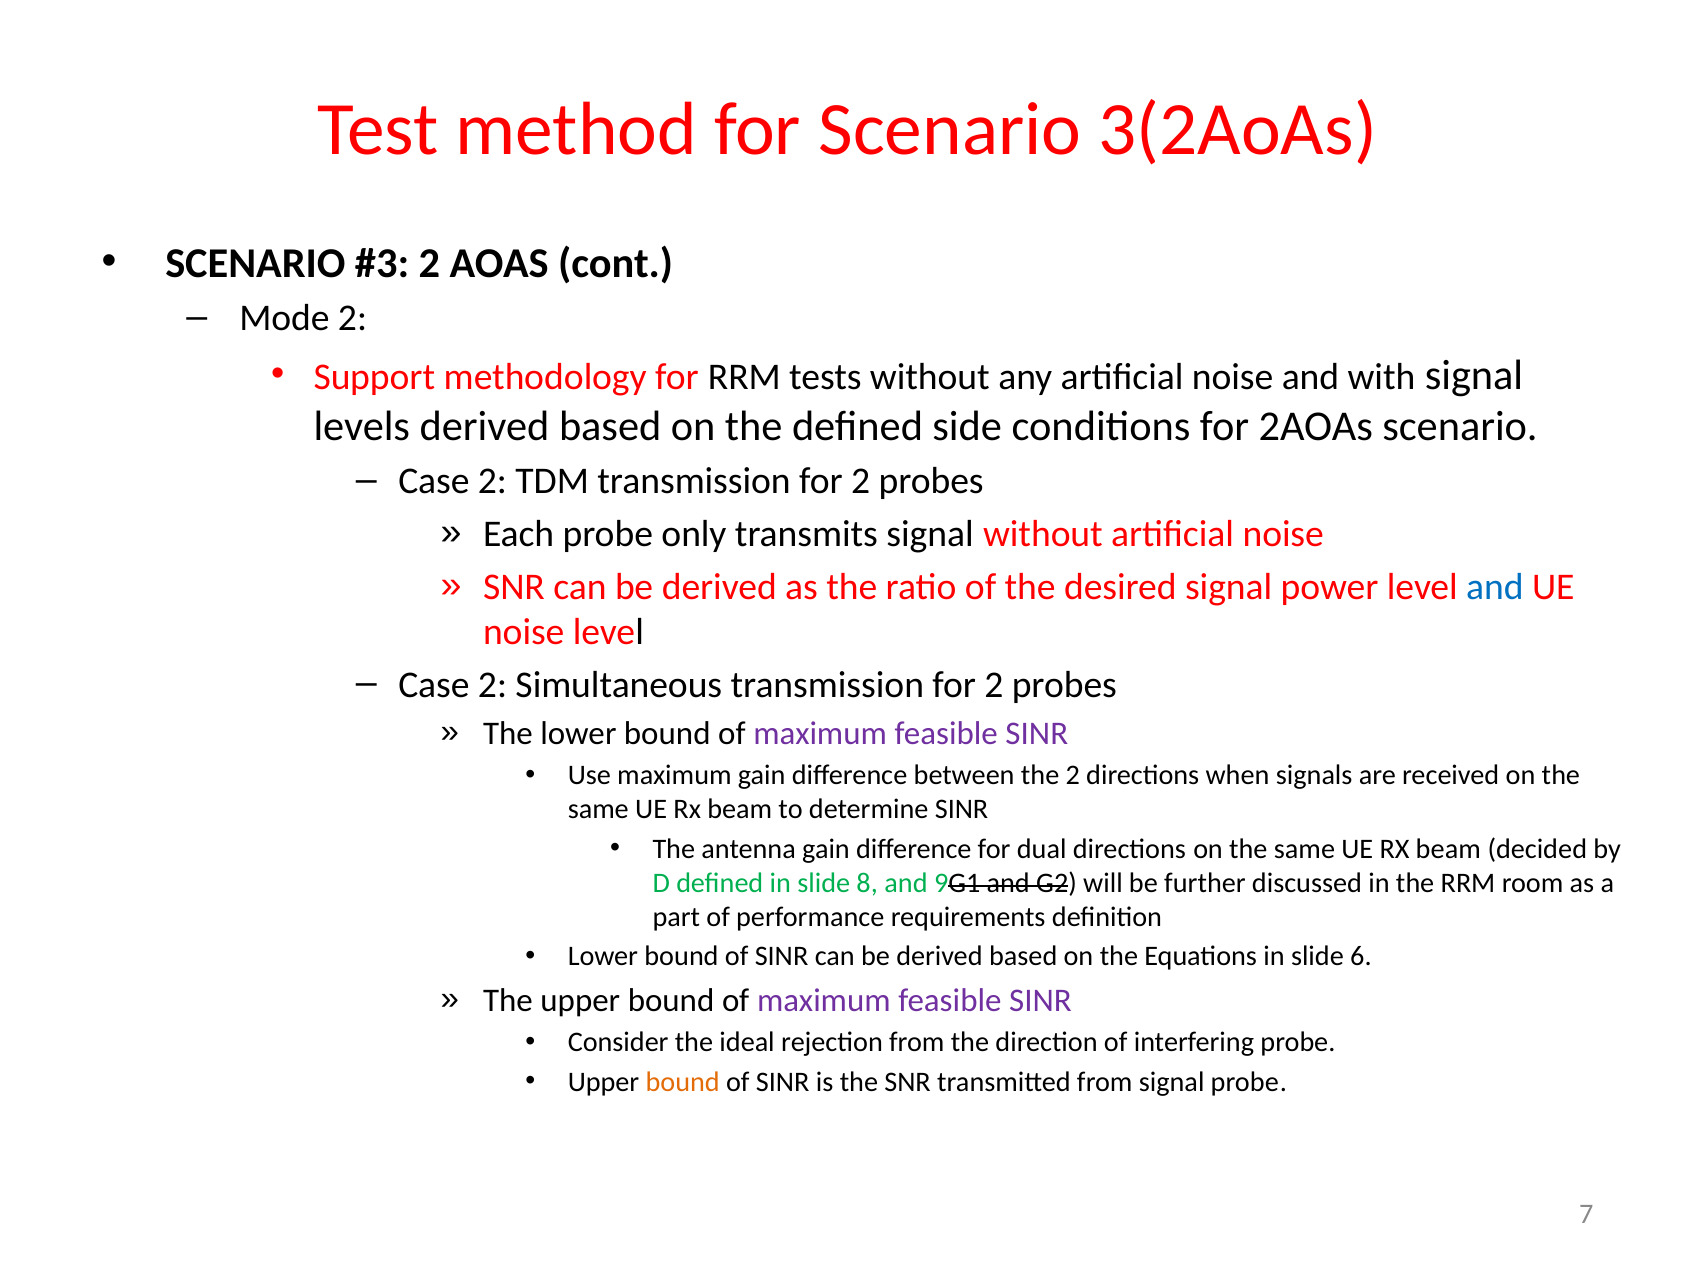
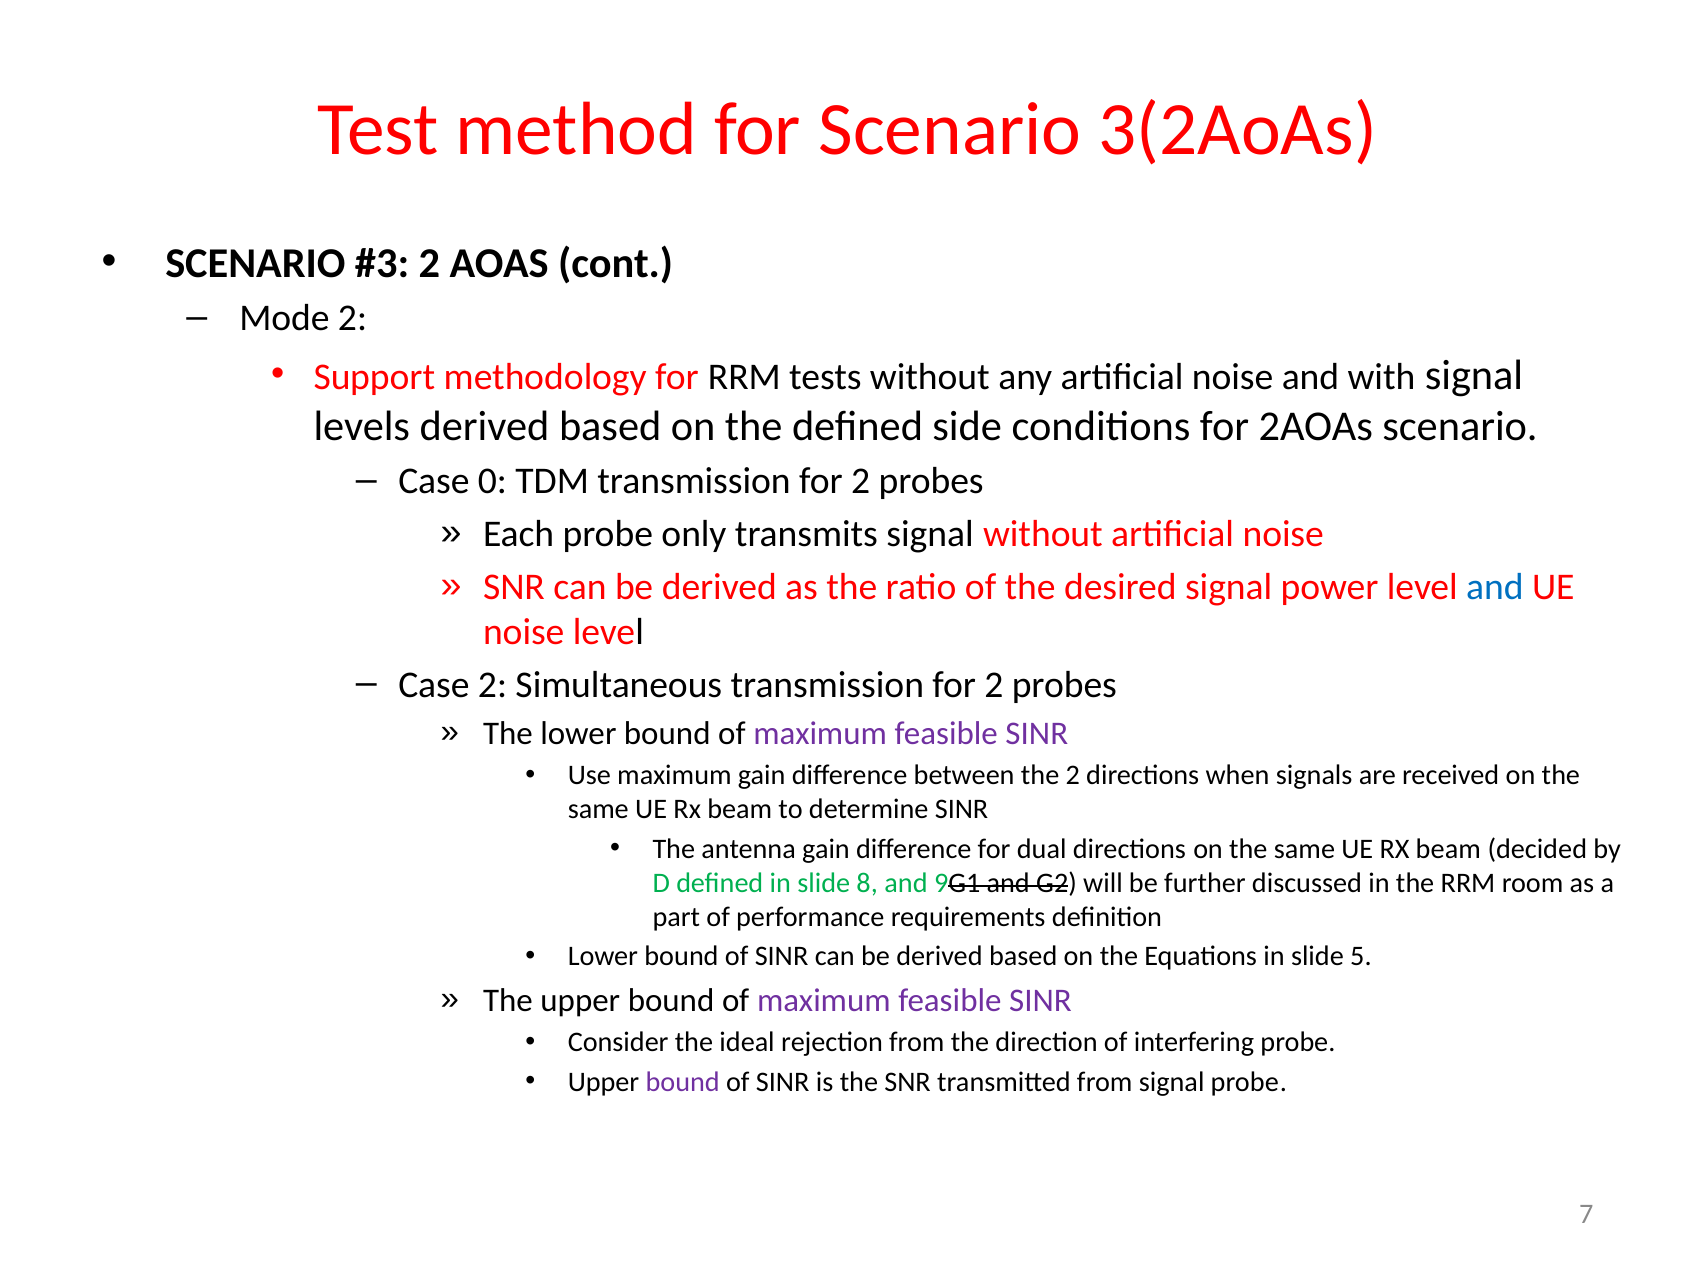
2: 2 -> 0 (492, 481)
6: 6 -> 5 (1361, 956)
bound colour: orange -> purple (683, 1081)
